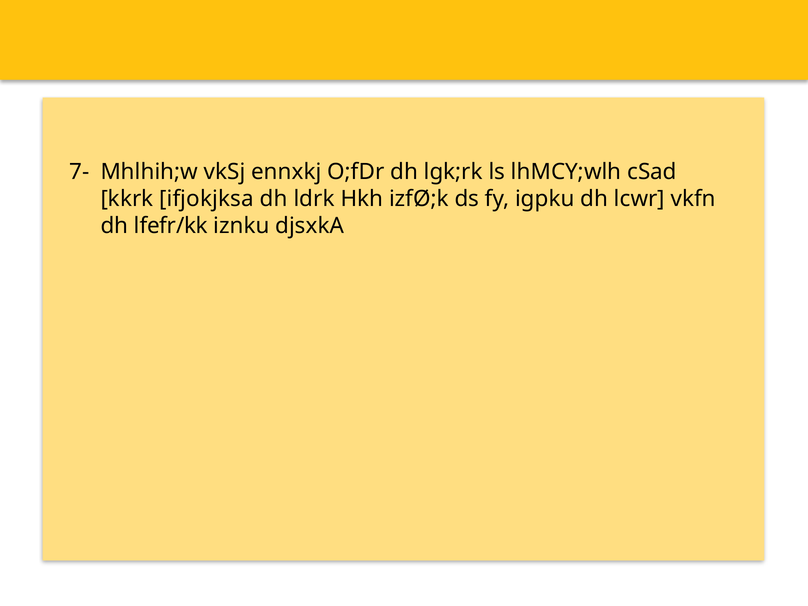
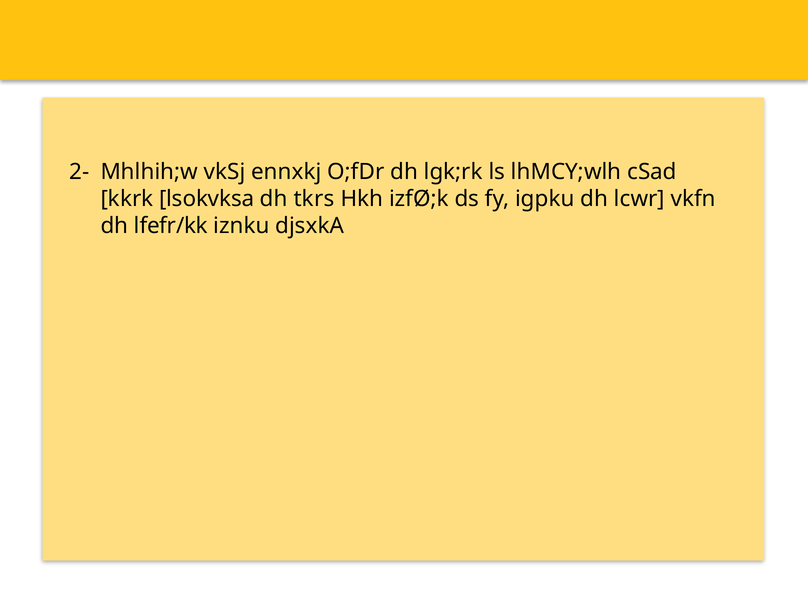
7-: 7- -> 2- (79, 172)
ifjokjksa: ifjokjksa -> lsokvksa (207, 199)
ldrk: ldrk -> tkrs (314, 199)
